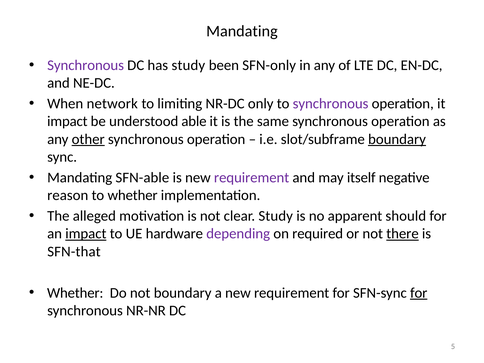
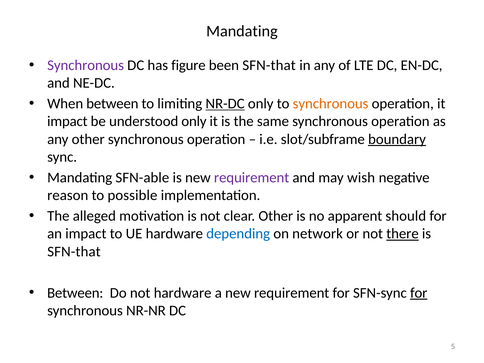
has study: study -> figure (188, 65)
been SFN-only: SFN-only -> SFN-that (269, 65)
When network: network -> between (112, 104)
NR-DC underline: none -> present (225, 104)
synchronous colour: purple -> orange (331, 104)
understood able: able -> only (194, 121)
other underline: present -> none (88, 139)
itself: itself -> wish (361, 178)
to whether: whether -> possible (132, 195)
clear Study: Study -> Other (276, 216)
impact underline: present -> none (86, 234)
depending colour: purple -> blue (238, 234)
required: required -> network (318, 234)
Whether: Whether -> Between (75, 293)
not boundary: boundary -> hardware (183, 293)
